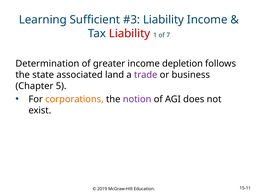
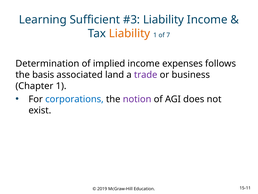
Liability colour: red -> orange (130, 33)
greater: greater -> implied (109, 63)
depletion: depletion -> expenses (182, 63)
state: state -> basis (43, 75)
Chapter 5: 5 -> 1 (61, 86)
corporations colour: orange -> blue (74, 99)
